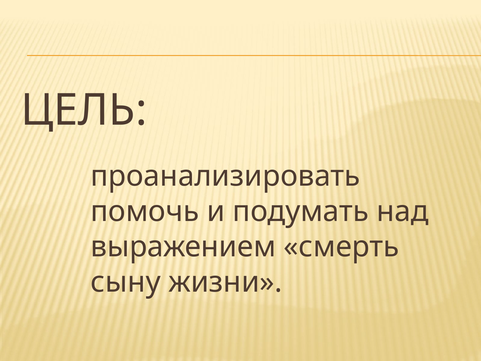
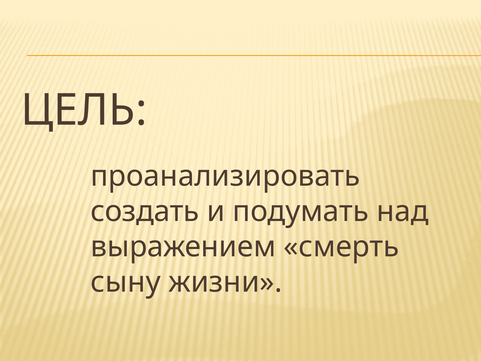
помочь: помочь -> создать (145, 211)
